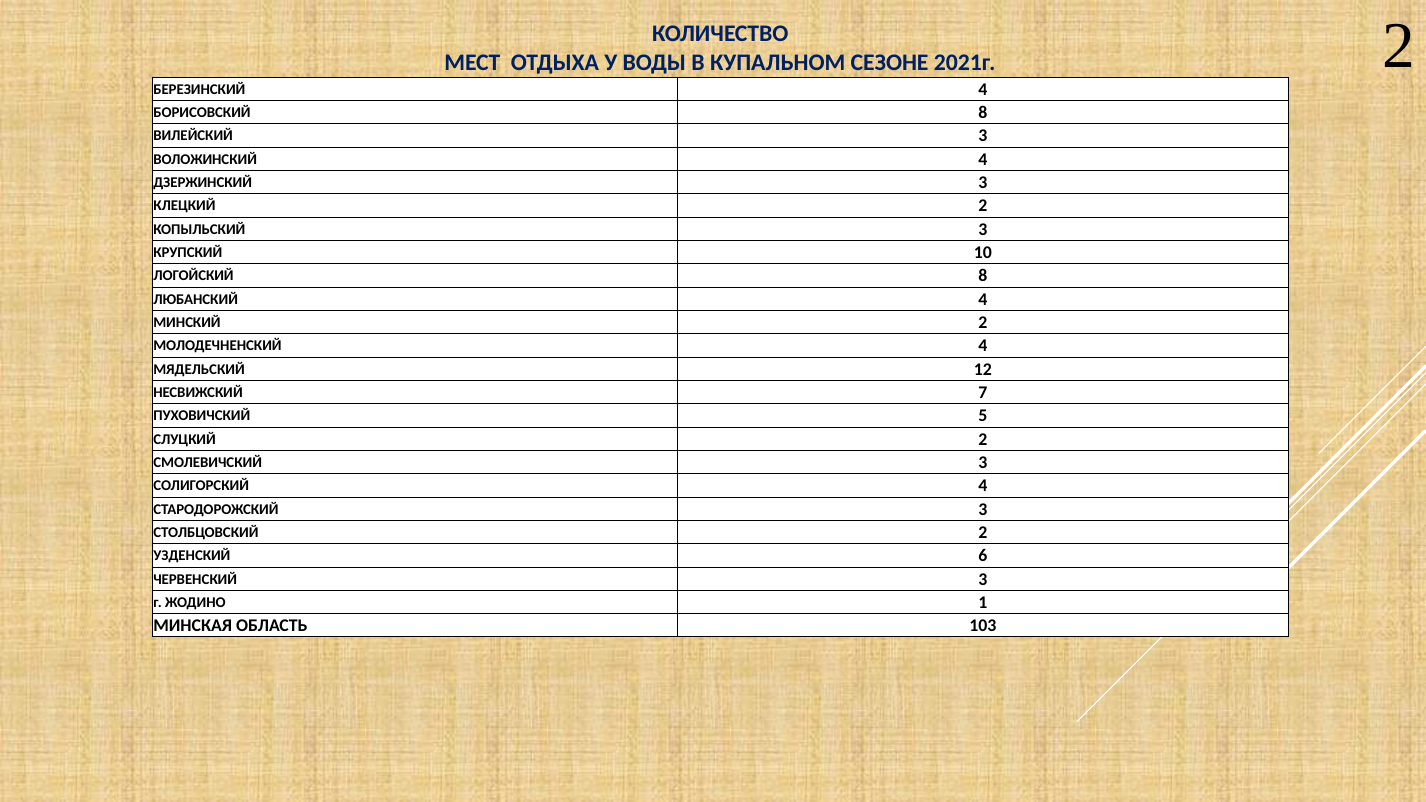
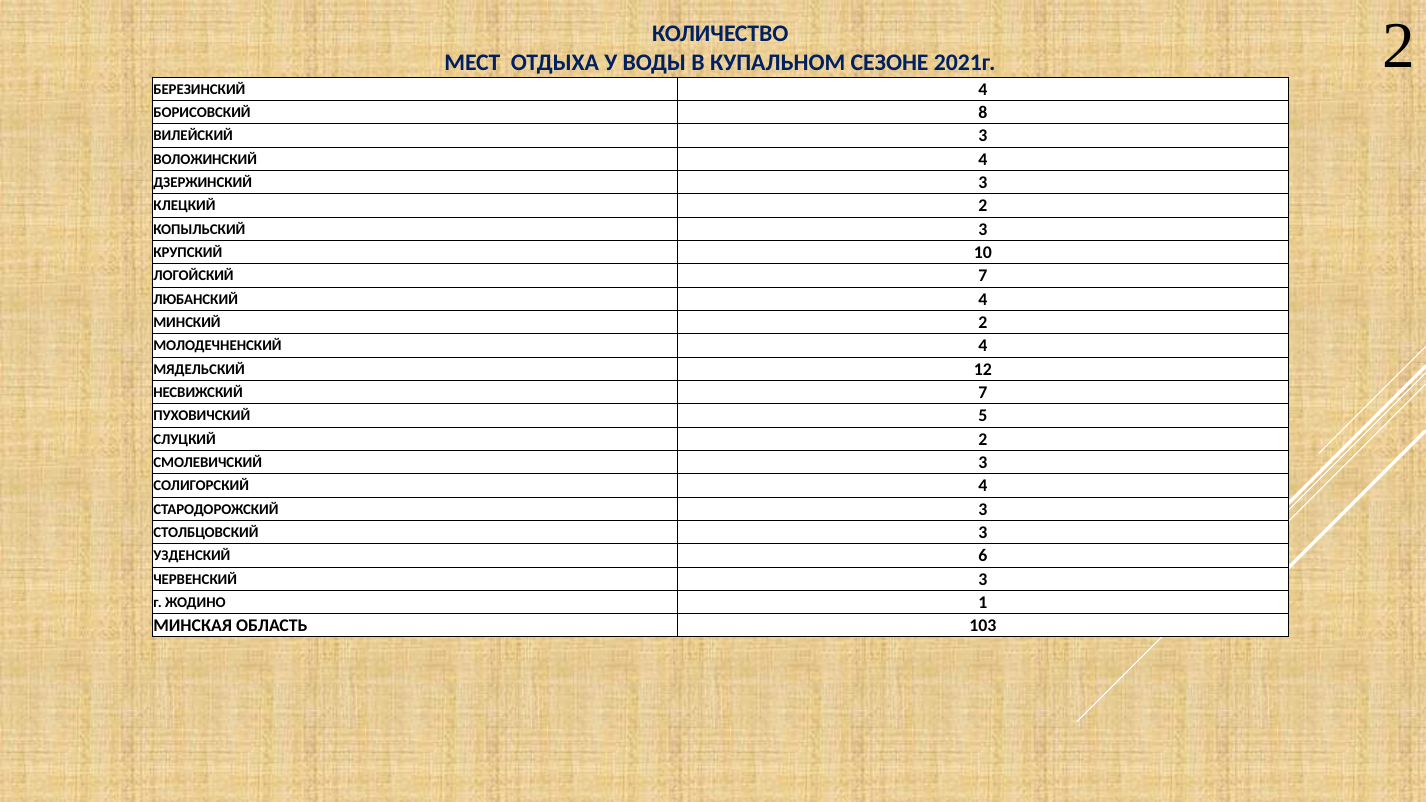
ЛОГОЙСКИЙ 8: 8 -> 7 (983, 276)
СТОЛБЦОВСКИЙ 2: 2 -> 3 (983, 533)
